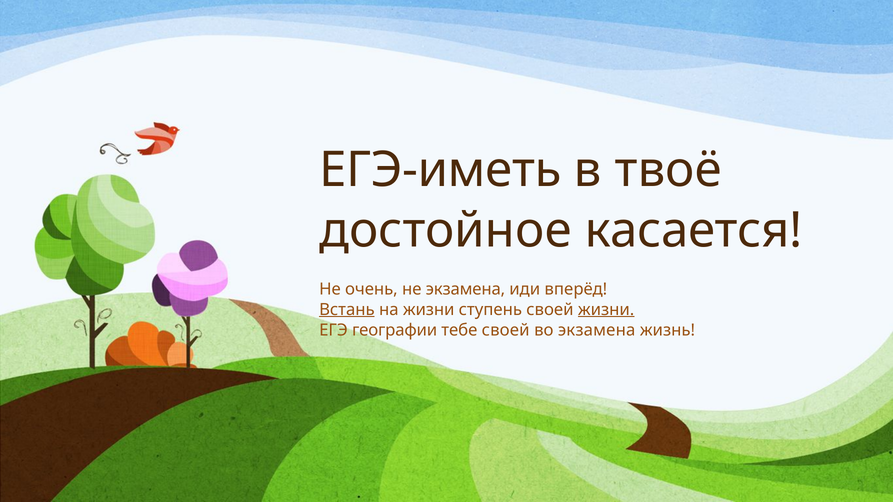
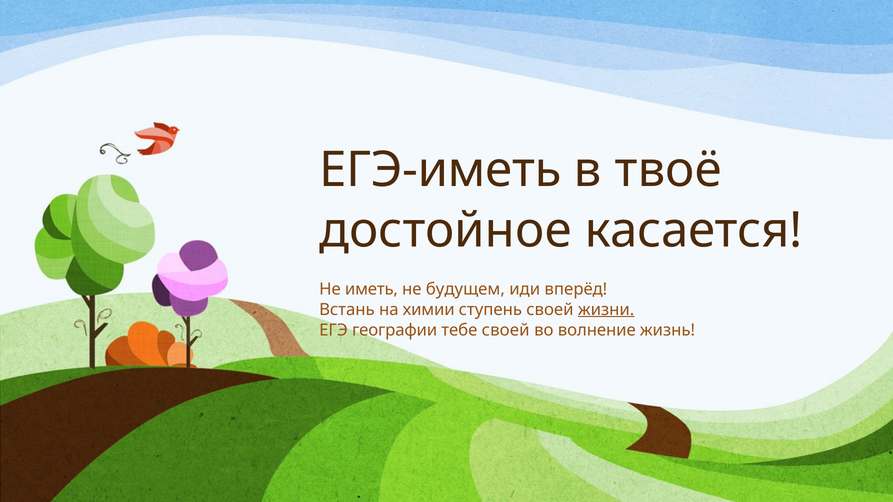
очень: очень -> иметь (371, 289)
не экзамена: экзамена -> будущем (465, 289)
Встань underline: present -> none (347, 310)
на жизни: жизни -> химии (429, 310)
во экзамена: экзамена -> волнение (597, 330)
